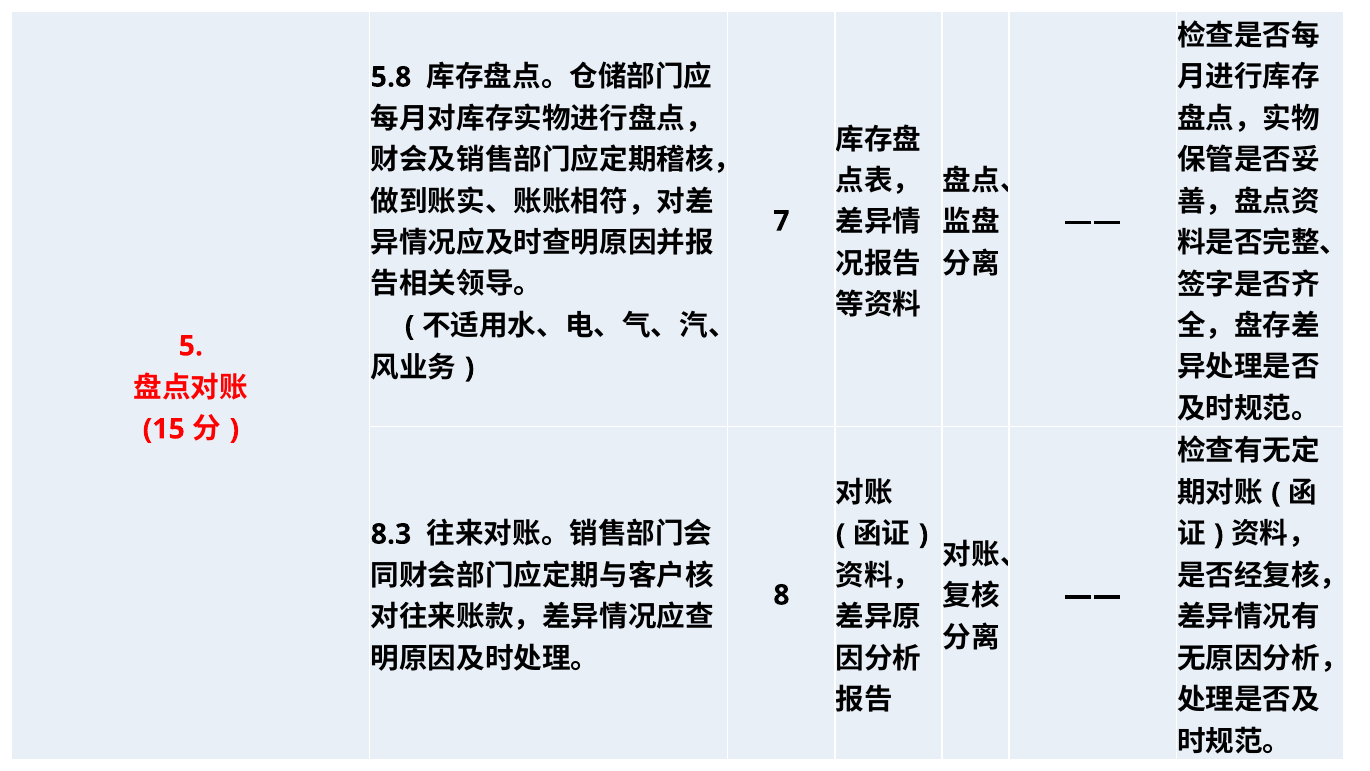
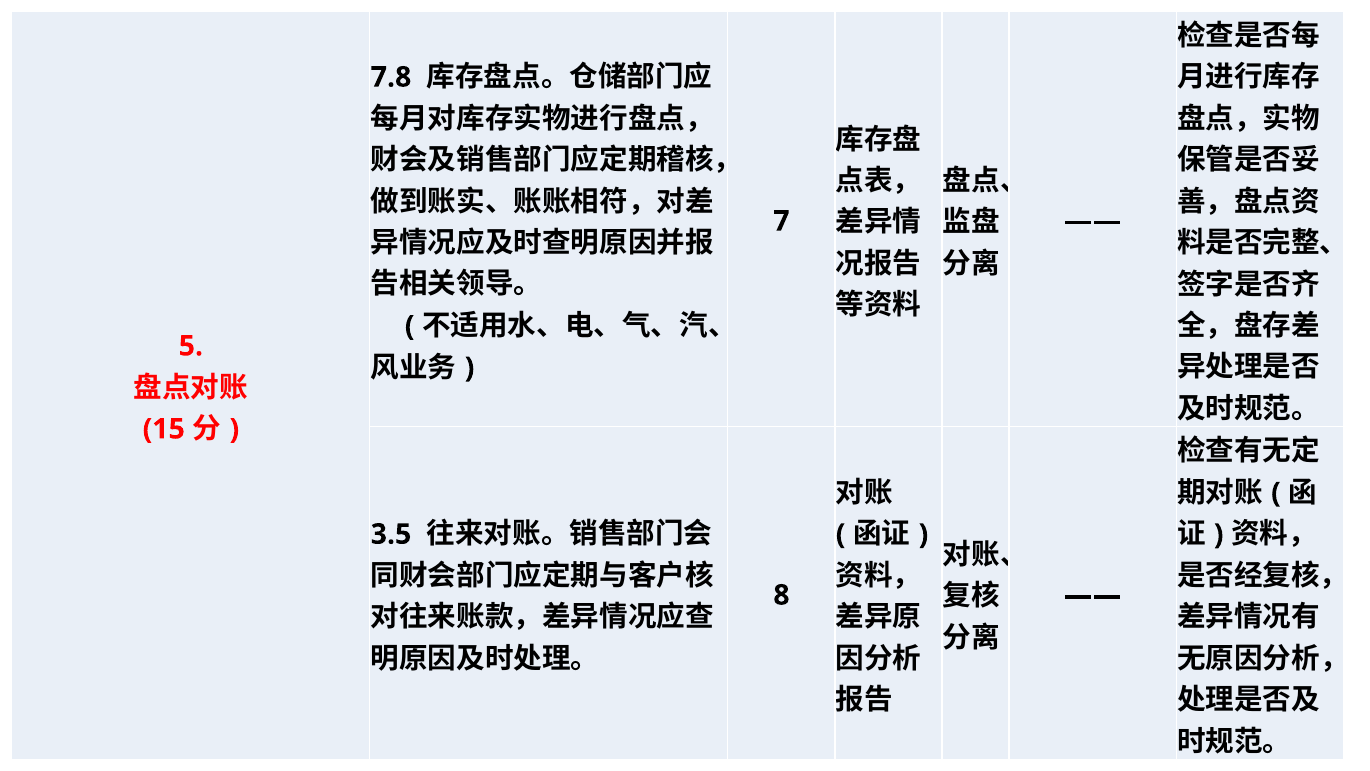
5.8: 5.8 -> 7.8 (391, 77)
8.3: 8.3 -> 3.5 (391, 534)
